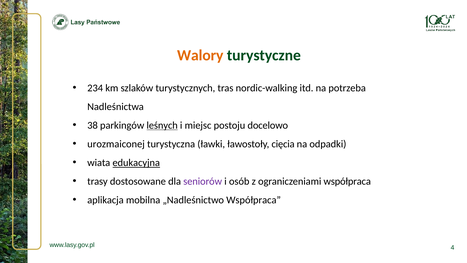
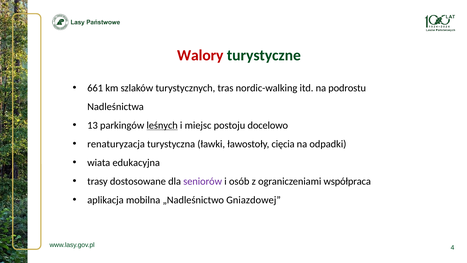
Walory colour: orange -> red (200, 55)
234: 234 -> 661 (95, 88)
potrzeba: potrzeba -> podrostu (347, 88)
38: 38 -> 13 (93, 125)
urozmaiconej: urozmaiconej -> renaturyzacja (116, 144)
edukacyjna underline: present -> none (136, 163)
„Nadleśnictwo Współpraca: Współpraca -> Gniazdowej (254, 200)
